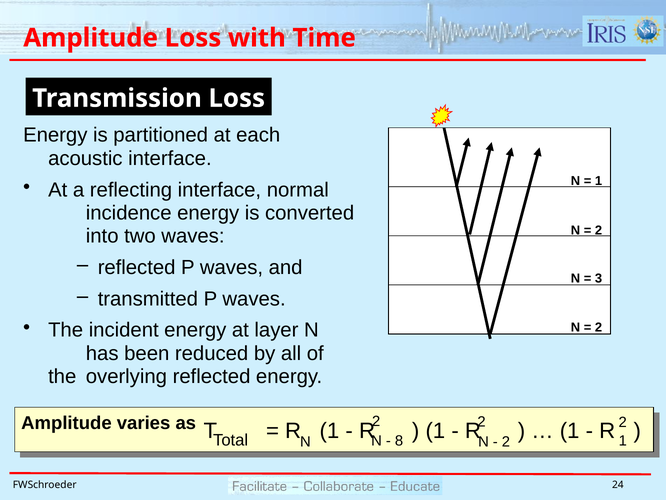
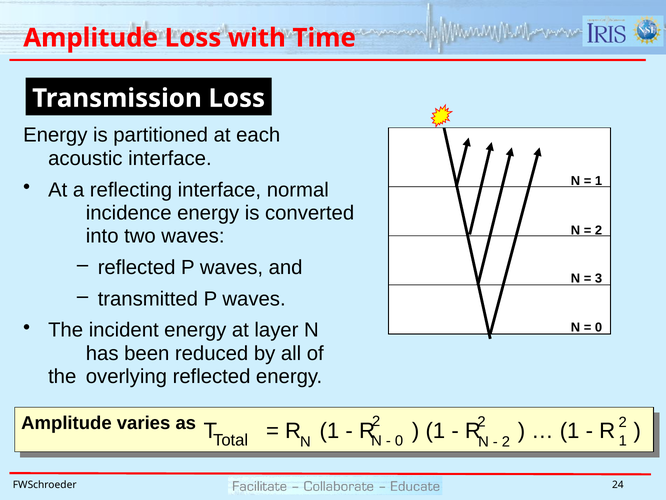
2: 2 -> 0 (598, 327)
8: 8 -> 0 (399, 441)
